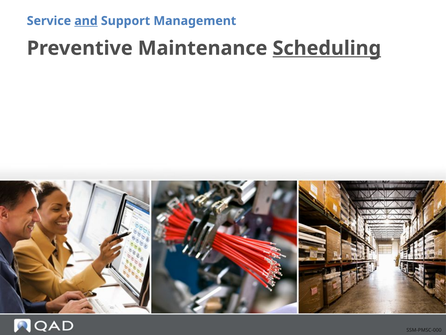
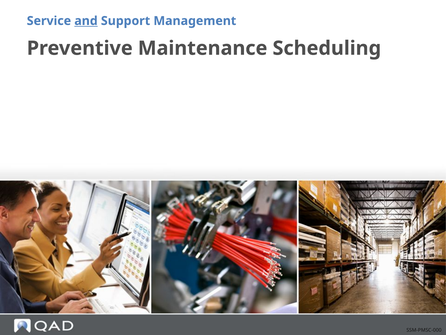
Scheduling underline: present -> none (327, 48)
